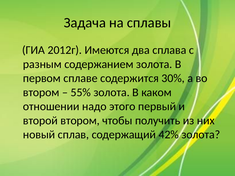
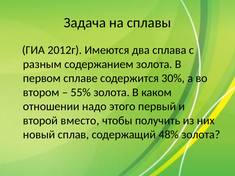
второй втором: втором -> вместо (80, 121)
42%: 42% -> 48% (169, 135)
